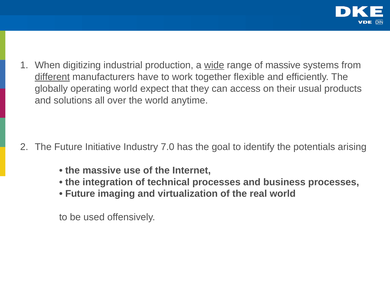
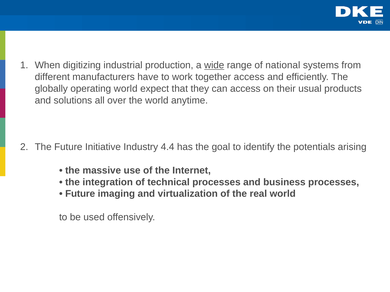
of massive: massive -> national (283, 65)
different underline: present -> none (52, 77)
together flexible: flexible -> access (249, 77)
7.0: 7.0 -> 4.4 (168, 147)
